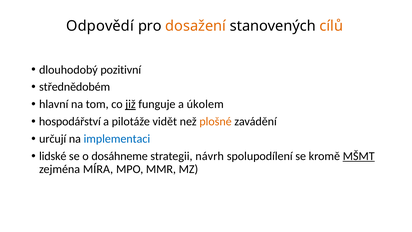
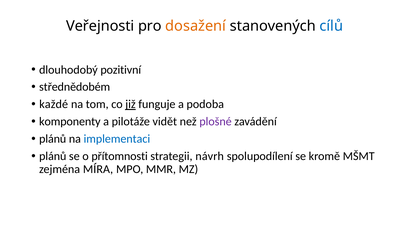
Odpovědí: Odpovědí -> Veřejnosti (100, 26)
cílů colour: orange -> blue (331, 26)
hlavní: hlavní -> každé (54, 104)
úkolem: úkolem -> podoba (205, 104)
hospodářství: hospodářství -> komponenty (70, 121)
plošné colour: orange -> purple (216, 121)
určují: určují -> plánů (53, 139)
lidské: lidské -> plánů (53, 156)
dosáhneme: dosáhneme -> přítomnosti (120, 156)
MŠMT underline: present -> none (359, 156)
